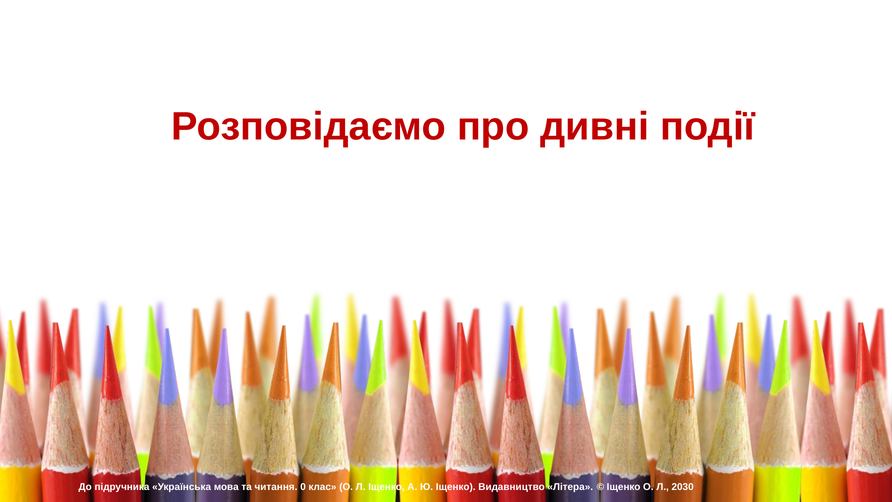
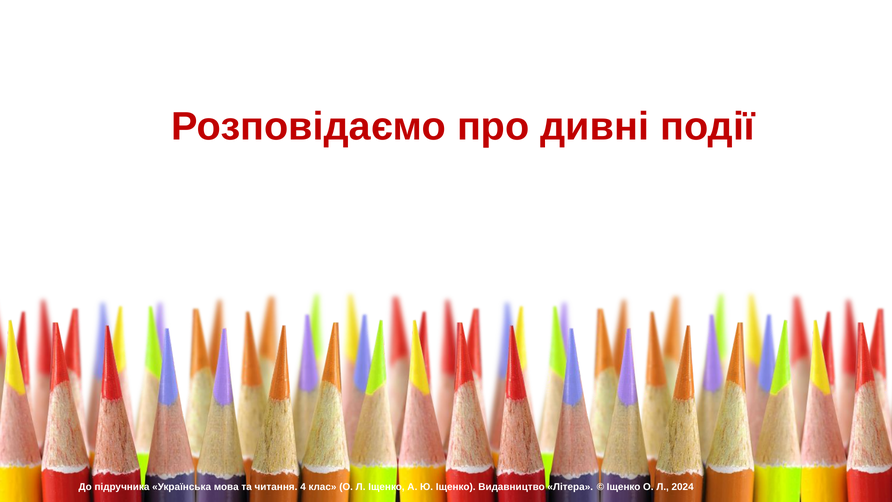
0: 0 -> 4 (303, 487)
2030: 2030 -> 2024 (683, 487)
